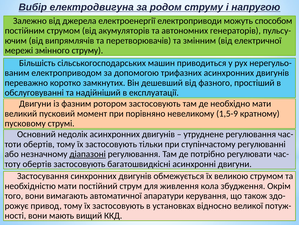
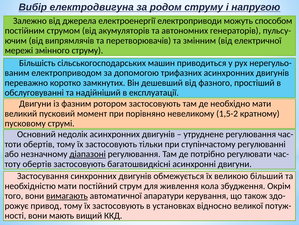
1,5-9: 1,5-9 -> 1,5-2 (227, 113)
великою струмом: струмом -> більший (267, 176)
вимагають underline: none -> present (67, 195)
